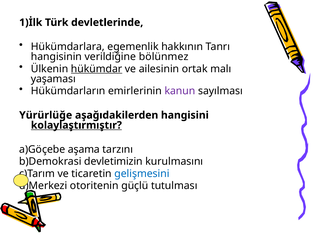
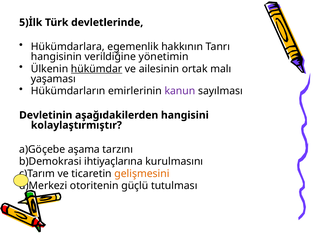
1)İlk: 1)İlk -> 5)İlk (31, 22)
bölünmez: bölünmez -> yönetimin (164, 57)
Yürürlüğe: Yürürlüğe -> Devletinin (46, 115)
kolaylaştırmıştır underline: present -> none (76, 125)
devletimizin: devletimizin -> ihtiyaçlarına (113, 161)
gelişmesini colour: blue -> orange (142, 173)
